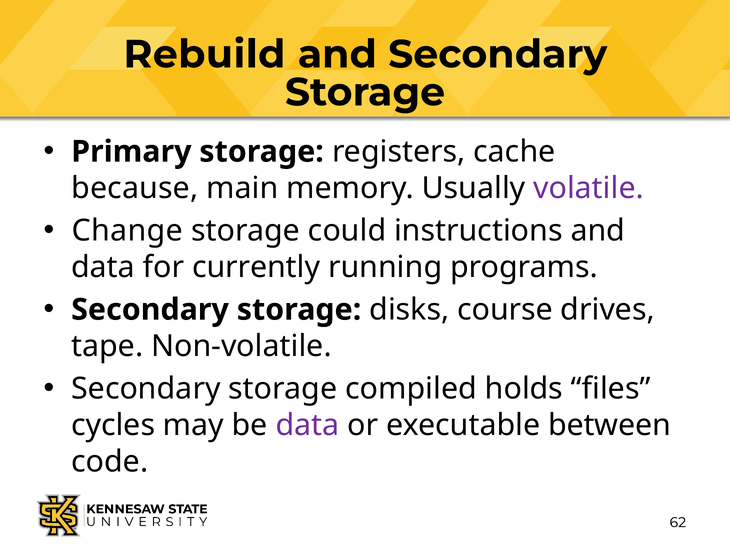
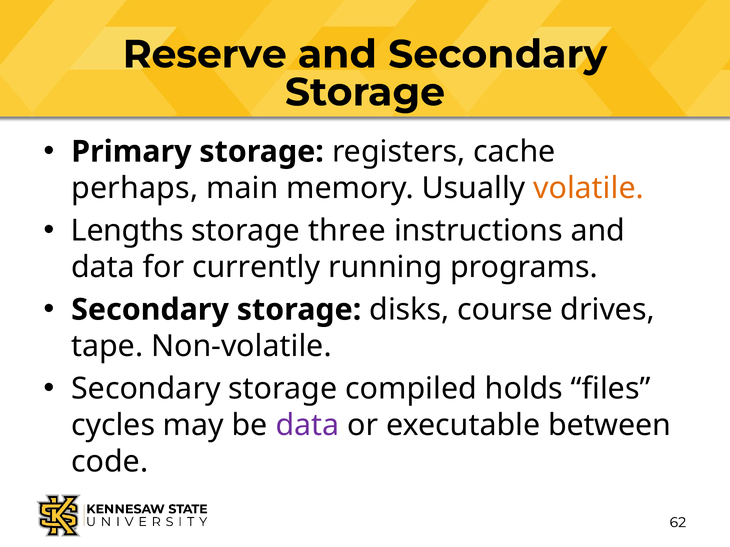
Rebuild: Rebuild -> Reserve (205, 54)
because: because -> perhaps (135, 188)
volatile colour: purple -> orange (589, 188)
Change: Change -> Lengths (127, 231)
could: could -> three (347, 231)
